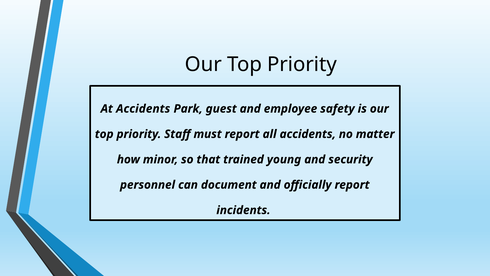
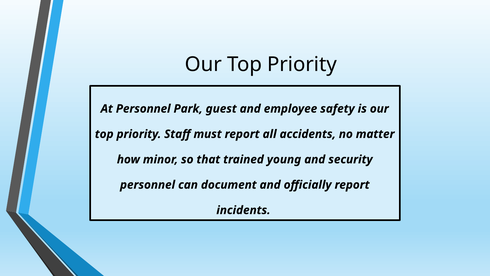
At Accidents: Accidents -> Personnel (143, 109)
